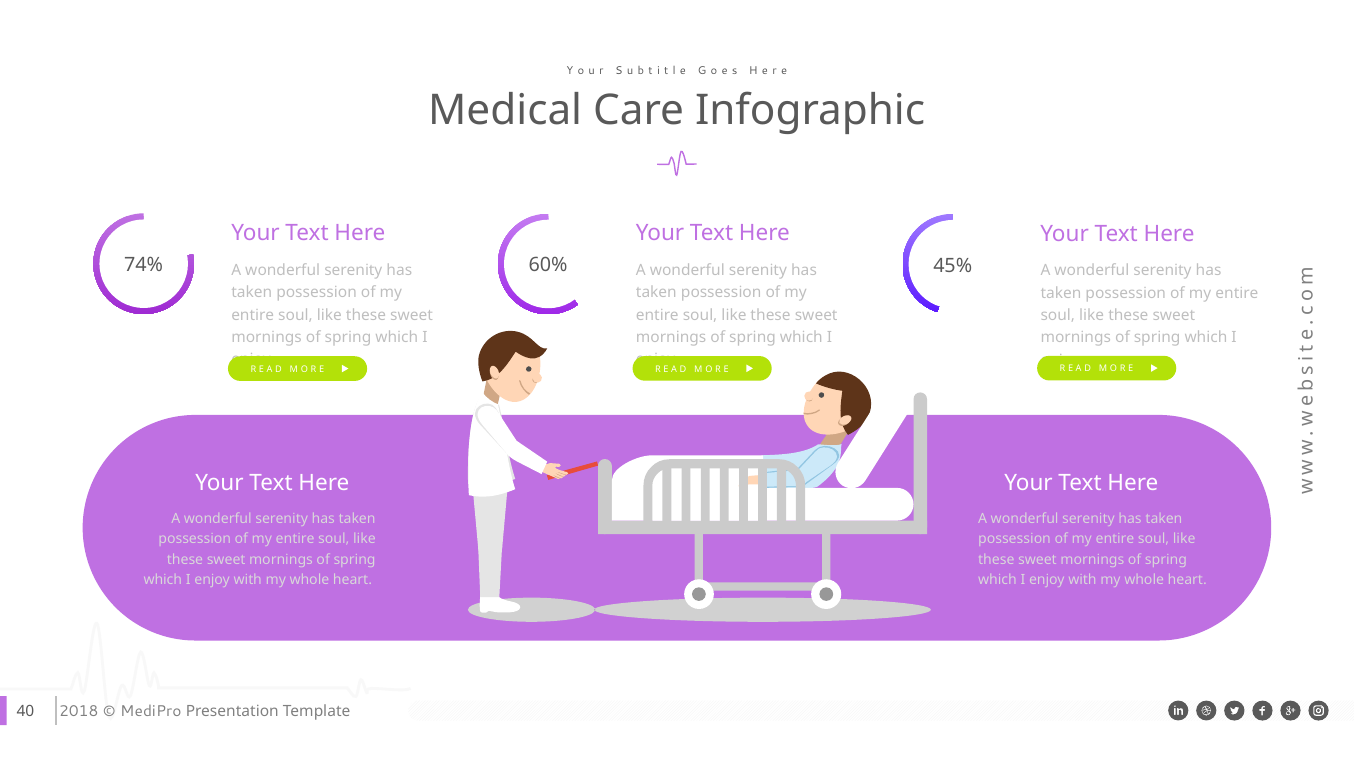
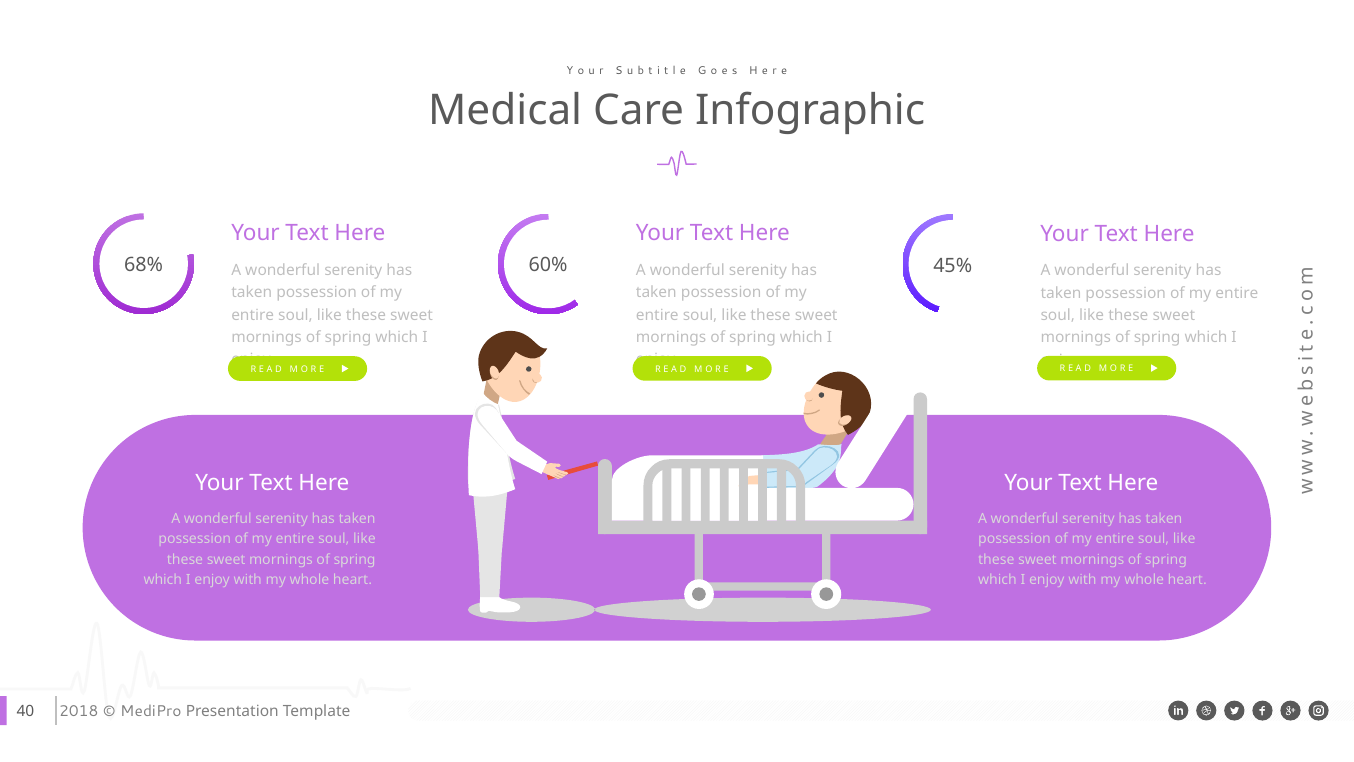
74%: 74% -> 68% (144, 265)
